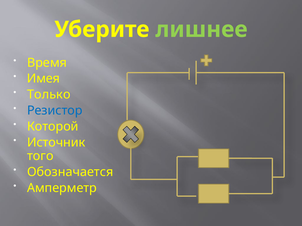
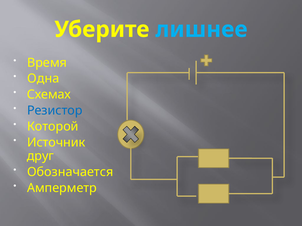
лишнее colour: light green -> light blue (201, 30)
Имея: Имея -> Одна (43, 79)
Только: Только -> Схемах (49, 95)
того: того -> друг (40, 156)
